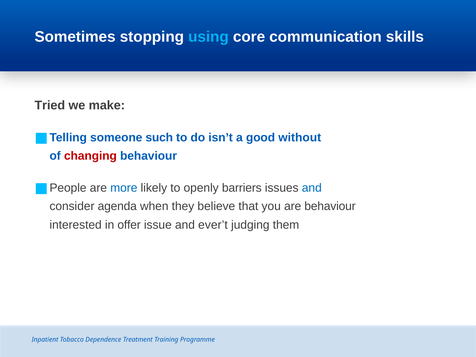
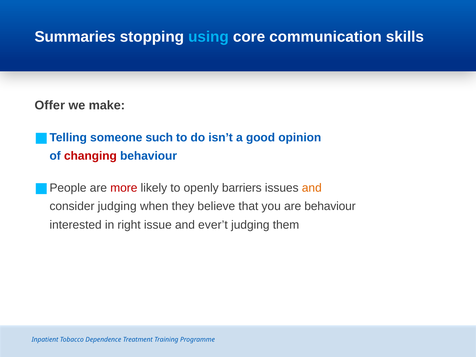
Sometimes: Sometimes -> Summaries (75, 37)
Tried: Tried -> Offer (50, 105)
without: without -> opinion (300, 138)
more colour: blue -> red (124, 188)
and colour: blue -> orange (312, 188)
consider agenda: agenda -> judging (117, 206)
offer: offer -> right (129, 225)
